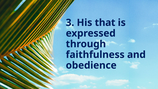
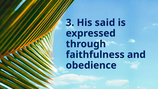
that: that -> said (105, 23)
